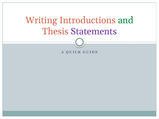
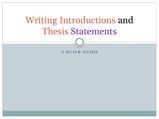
and colour: green -> black (126, 20)
